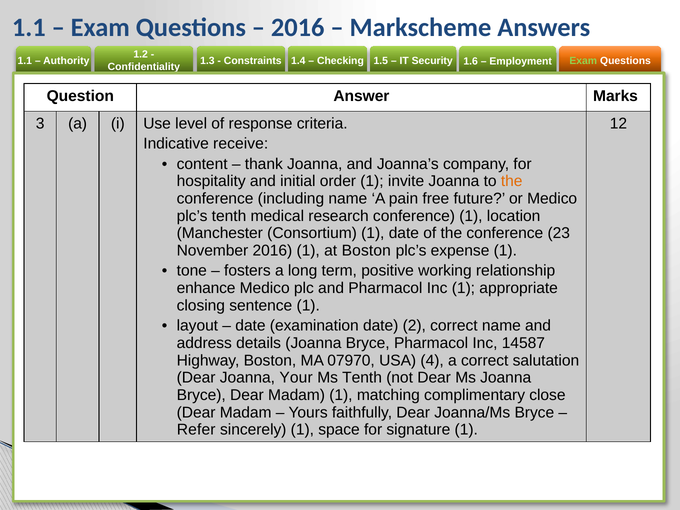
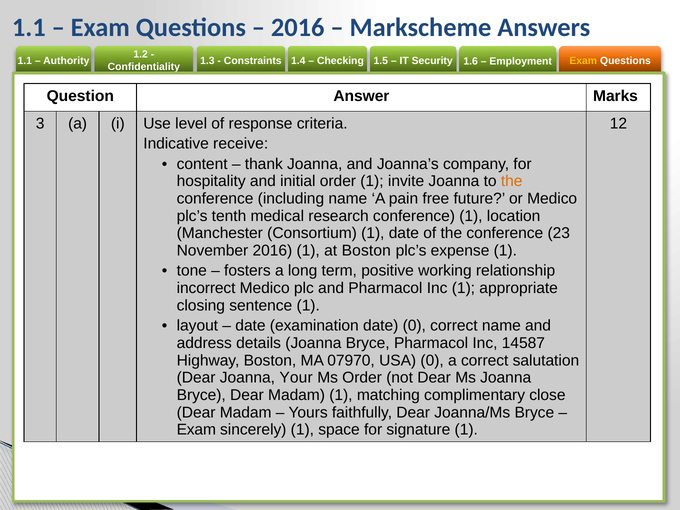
Exam colour: light green -> yellow (583, 61)
enhance: enhance -> incorrect (206, 288)
date 2: 2 -> 0 (414, 326)
USA 4: 4 -> 0 (432, 360)
Ms Tenth: Tenth -> Order (362, 378)
Refer: Refer -> Exam (196, 430)
